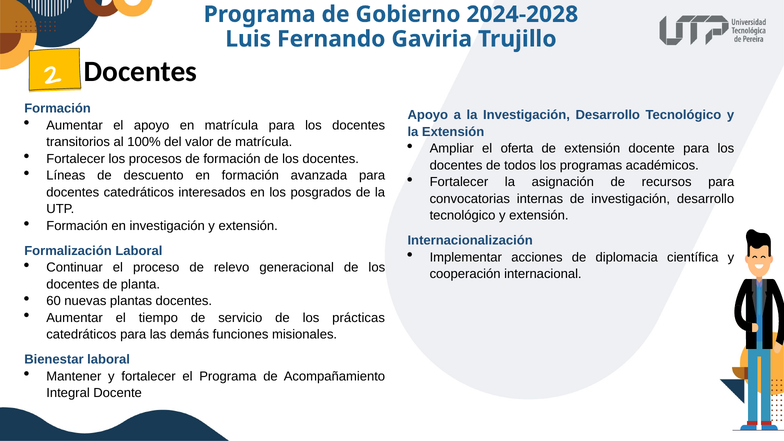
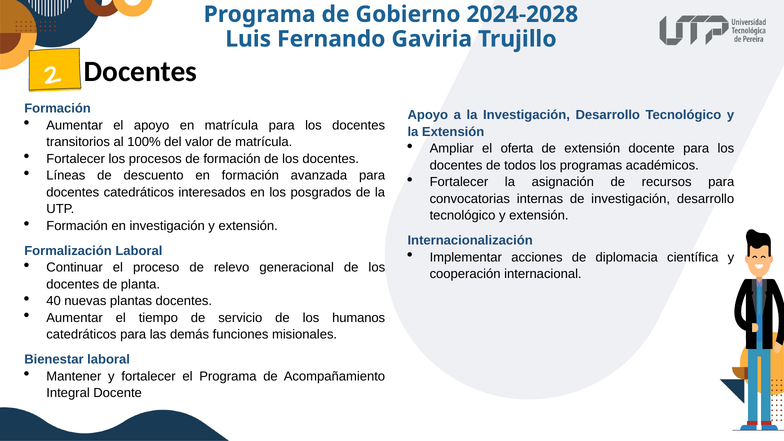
60: 60 -> 40 (54, 301)
prácticas: prácticas -> humanos (359, 318)
